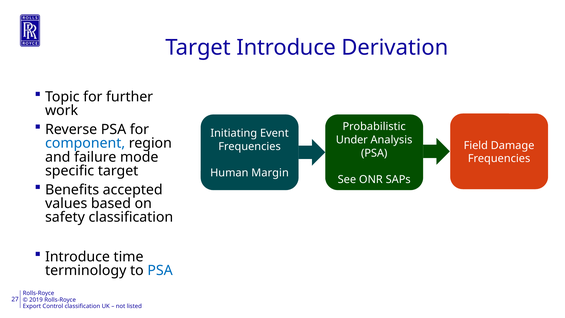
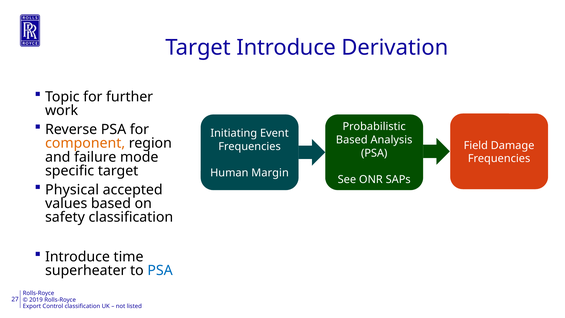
Under: Under -> Based (352, 140)
component colour: blue -> orange (85, 143)
Benefits: Benefits -> Physical (72, 190)
terminology: terminology -> superheater (86, 270)
